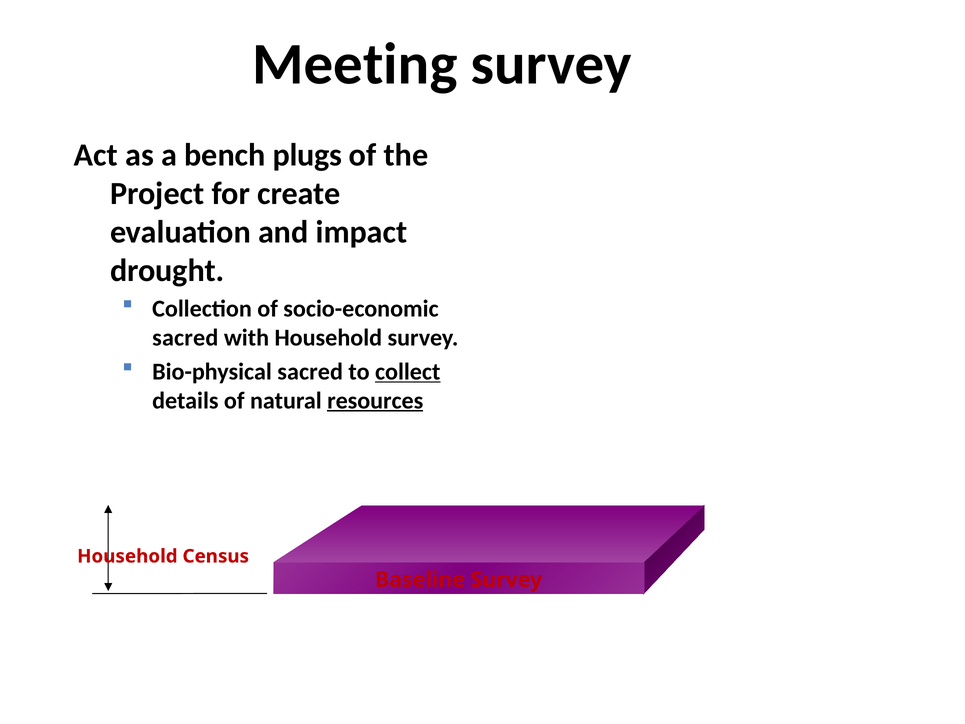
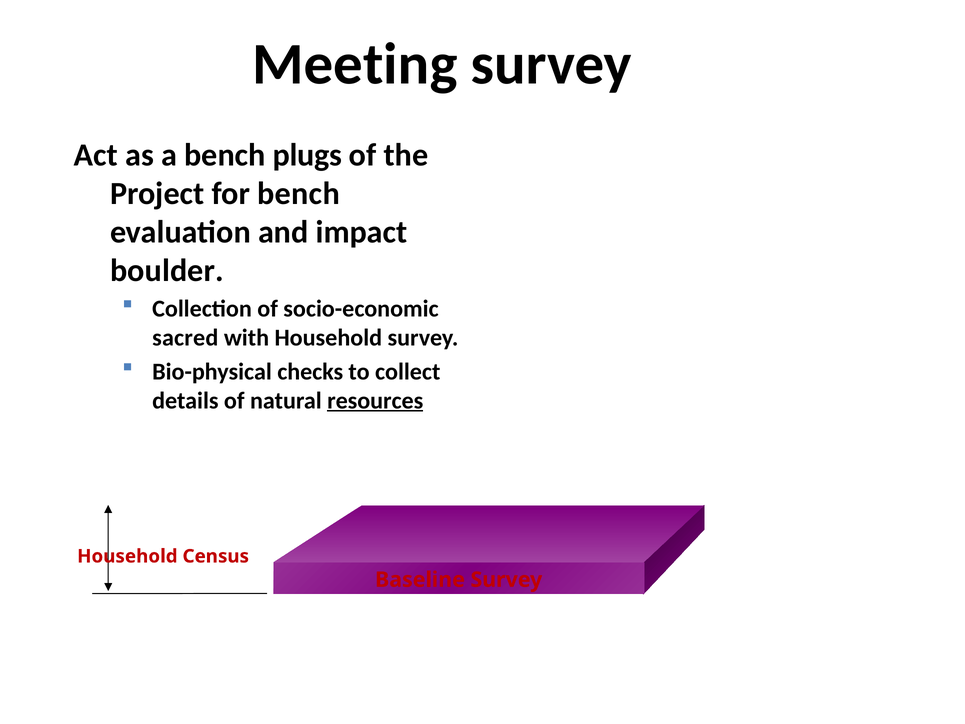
for create: create -> bench (299, 194)
drought: drought -> boulder (167, 271)
Bio-physical sacred: sacred -> checks (310, 372)
collect underline: present -> none (408, 372)
